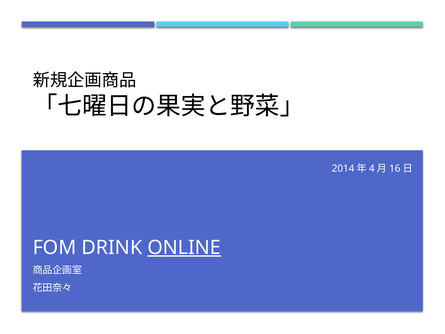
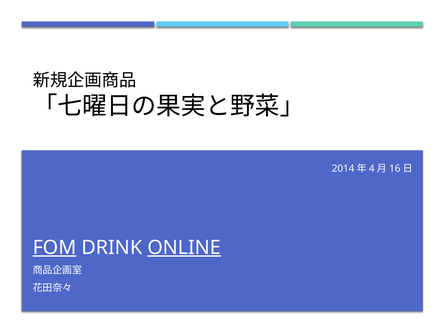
FOM underline: none -> present (55, 247)
